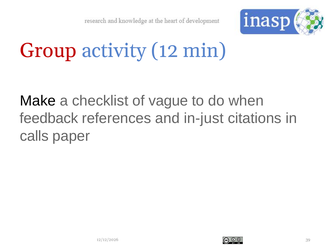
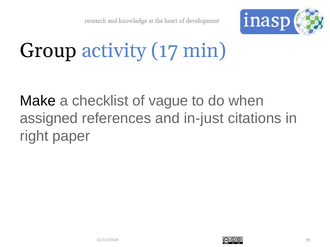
Group colour: red -> black (48, 51)
12: 12 -> 17 (165, 51)
feedback: feedback -> assigned (49, 119)
calls: calls -> right (34, 136)
